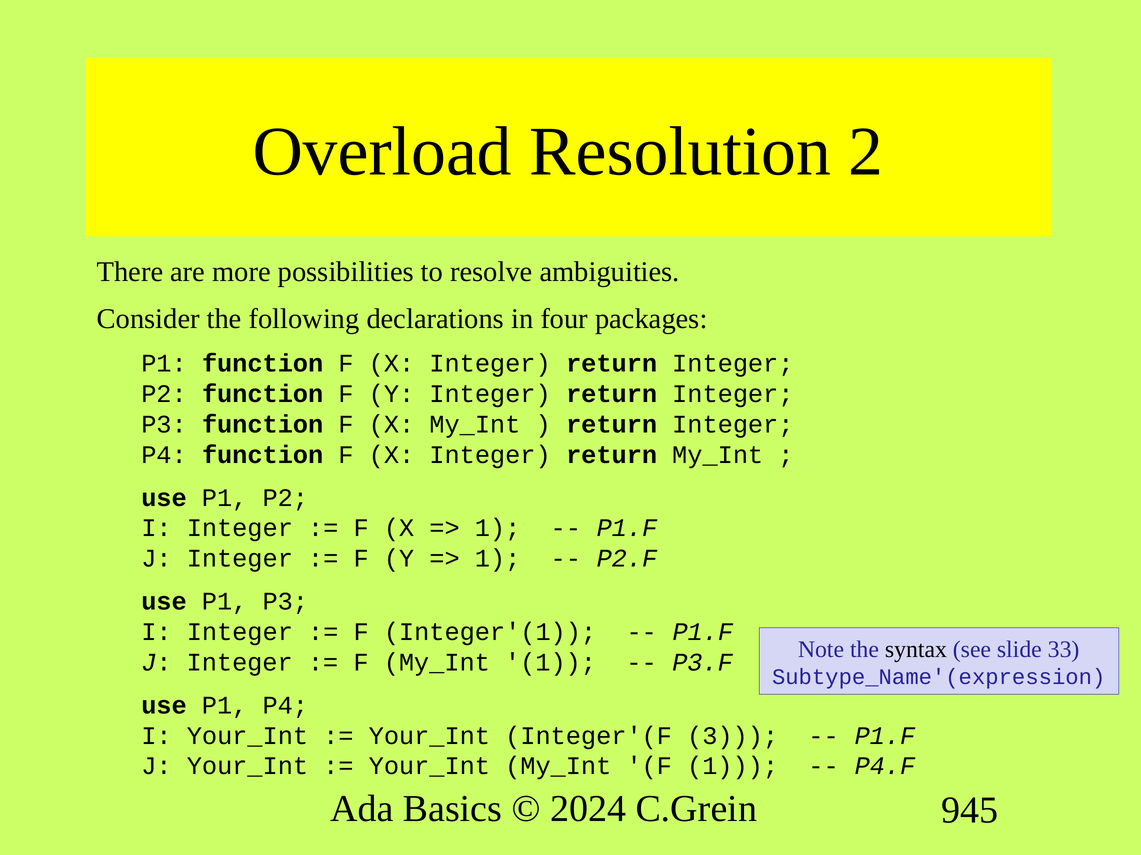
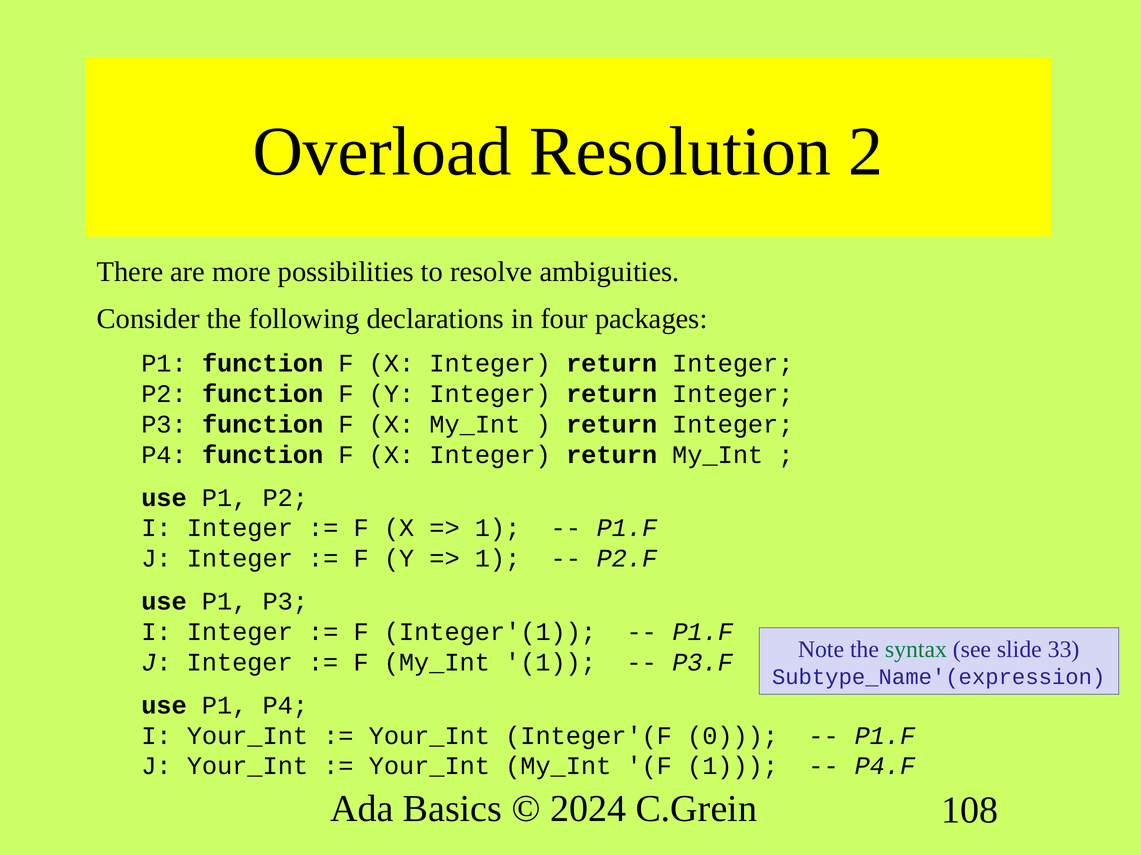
syntax colour: black -> green (916, 650)
3: 3 -> 0 (733, 736)
945: 945 -> 108 (970, 811)
